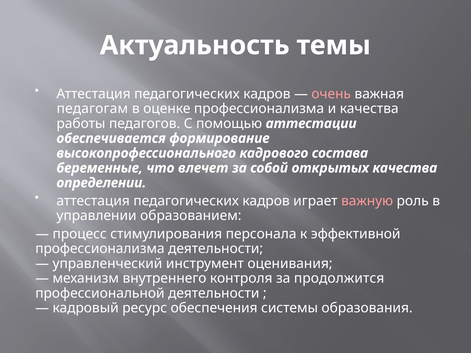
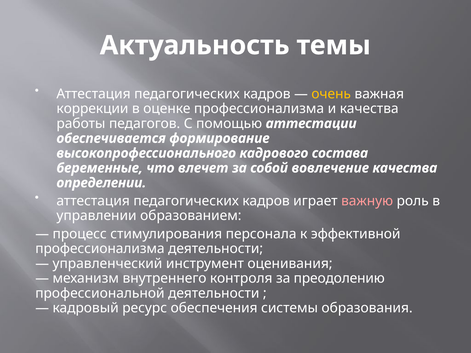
очень colour: pink -> yellow (331, 94)
педагогам: педагогам -> коррекции (92, 109)
открытых: открытых -> вовлечение (330, 168)
продолжится: продолжится -> преодолению (339, 279)
